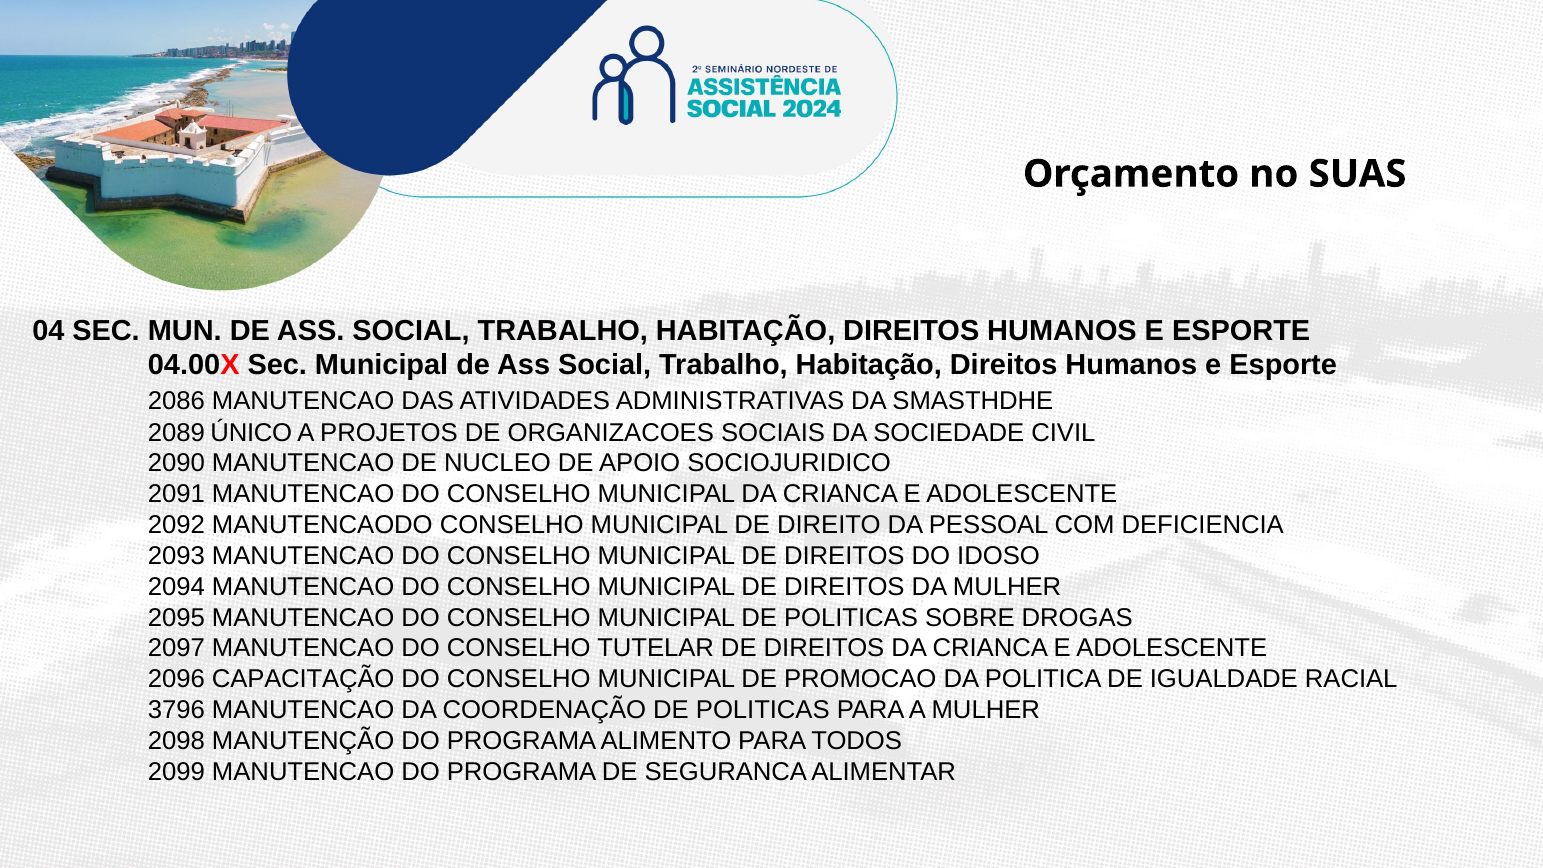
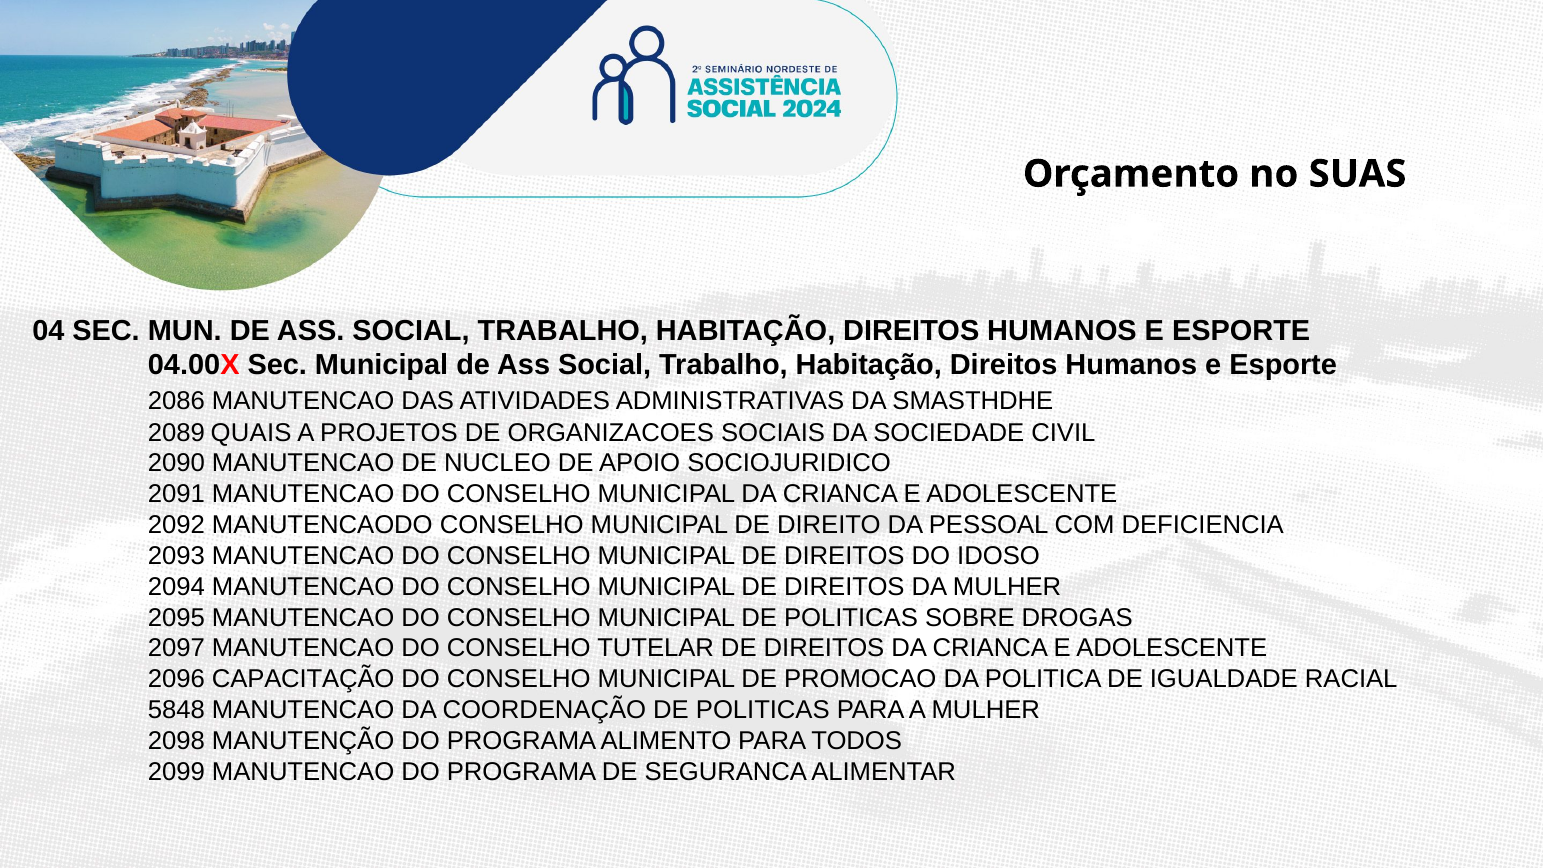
ÚNICO: ÚNICO -> QUAIS (251, 433)
3796: 3796 -> 5848 (176, 710)
